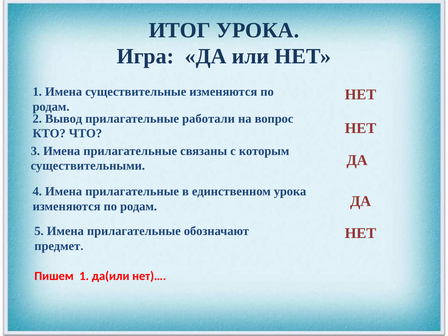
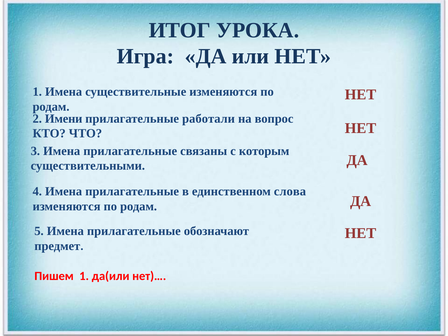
Вывод: Вывод -> Имени (64, 119)
единственном урока: урока -> слова (290, 191)
